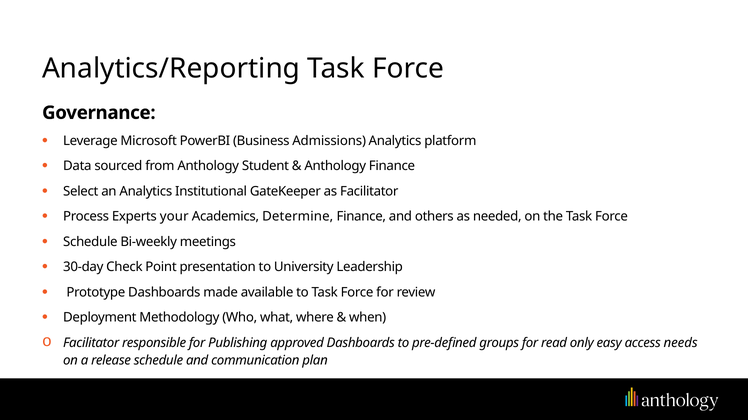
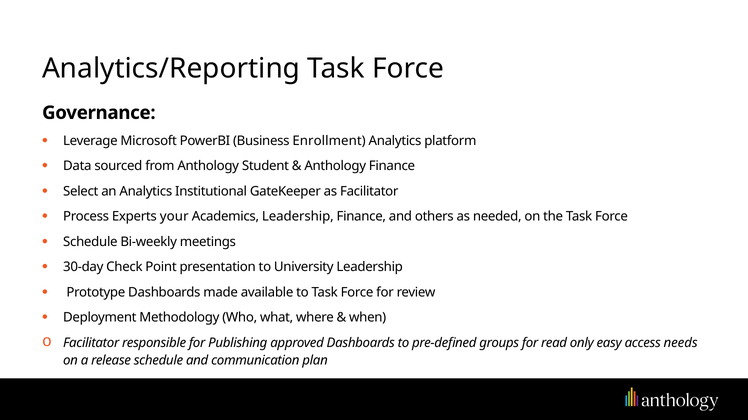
Admissions: Admissions -> Enrollment (329, 141)
Academics Determine: Determine -> Leadership (298, 217)
